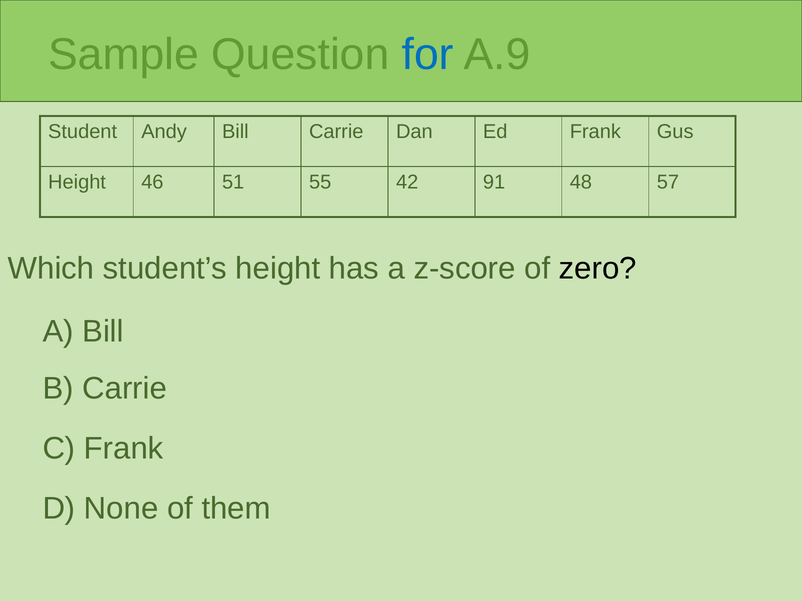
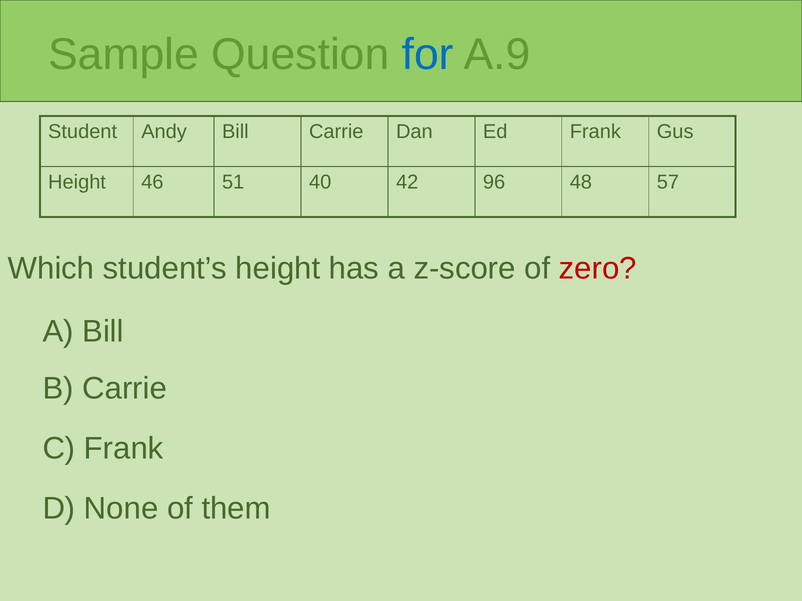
55: 55 -> 40 (320, 182)
91: 91 -> 96 (494, 182)
zero colour: black -> red (598, 269)
